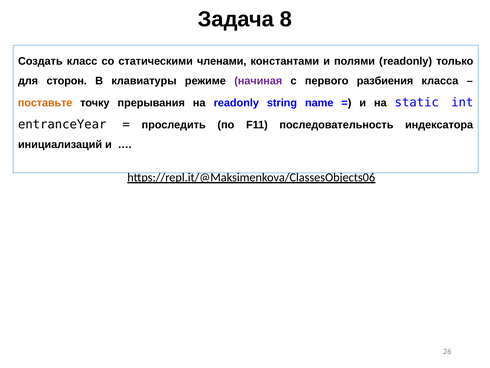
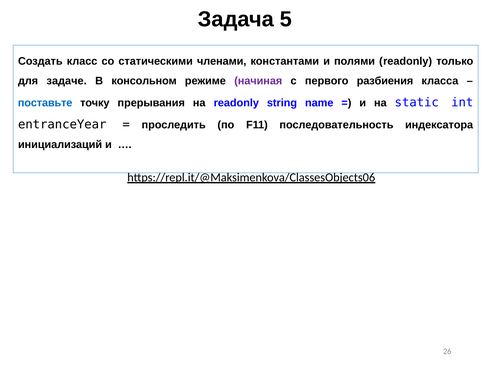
8: 8 -> 5 (286, 19)
сторон: сторон -> задаче (67, 81)
клавиатуры: клавиатуры -> консольном (144, 81)
поставьте colour: orange -> blue (45, 103)
